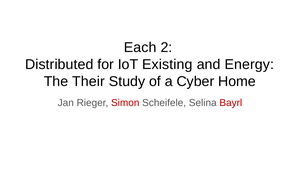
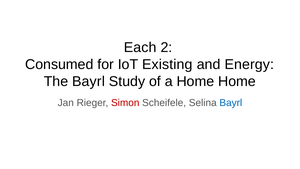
Distributed: Distributed -> Consumed (59, 64)
The Their: Their -> Bayrl (89, 81)
a Cyber: Cyber -> Home (195, 81)
Bayrl colour: red -> blue (231, 103)
